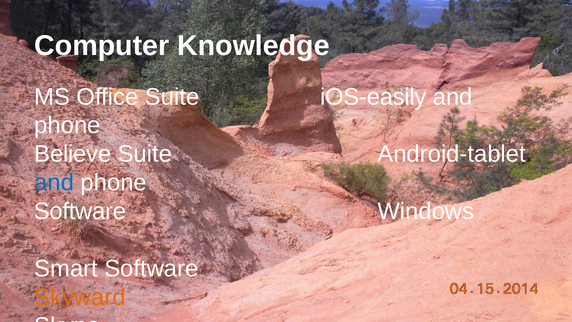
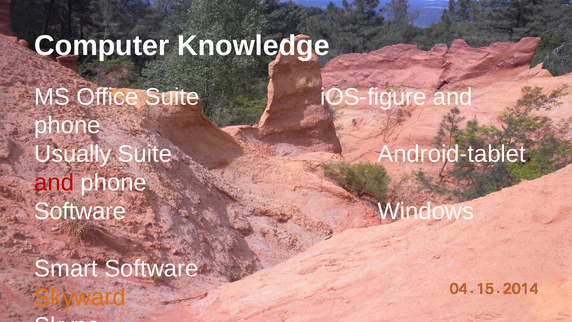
iOS-easily: iOS-easily -> iOS-figure (373, 97)
Believe: Believe -> Usually (73, 154)
and colour: blue -> red (54, 183)
